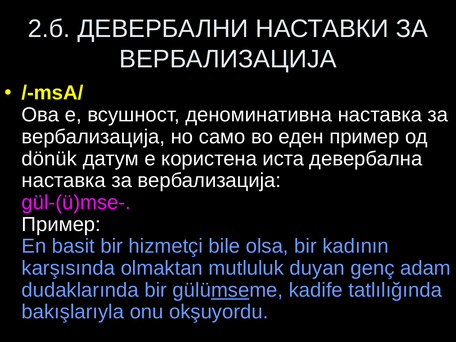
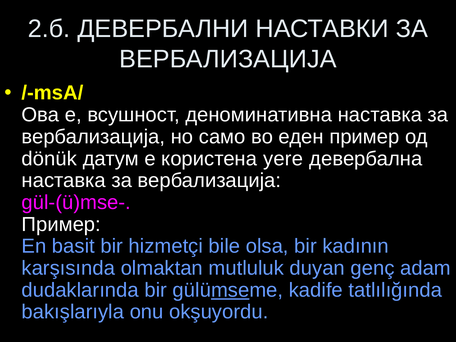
иста: иста -> yere (283, 159)
